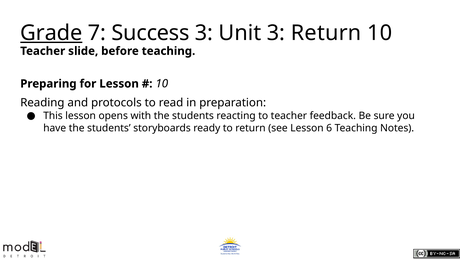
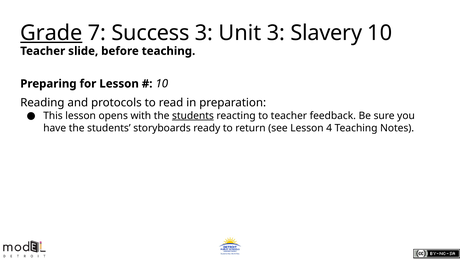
3 Return: Return -> Slavery (326, 33)
students underline: none -> present (193, 116)
6: 6 -> 4 (329, 128)
